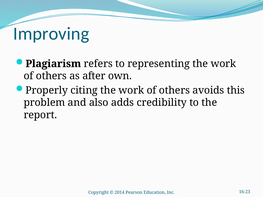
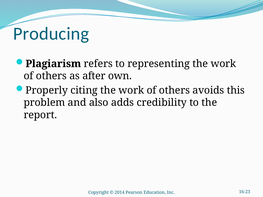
Improving: Improving -> Producing (51, 34)
